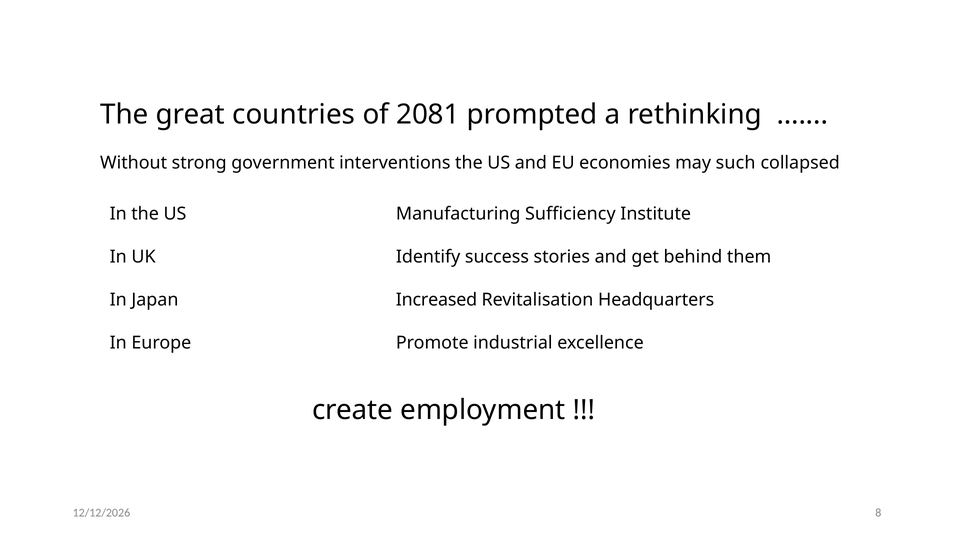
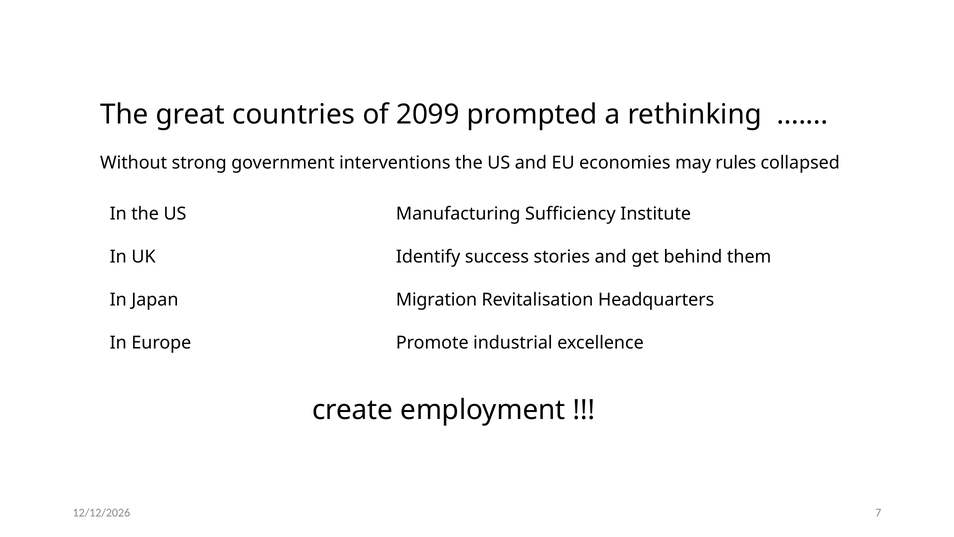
2081: 2081 -> 2099 (428, 114)
such: such -> rules (736, 163)
Increased: Increased -> Migration (436, 300)
8: 8 -> 7 (878, 512)
